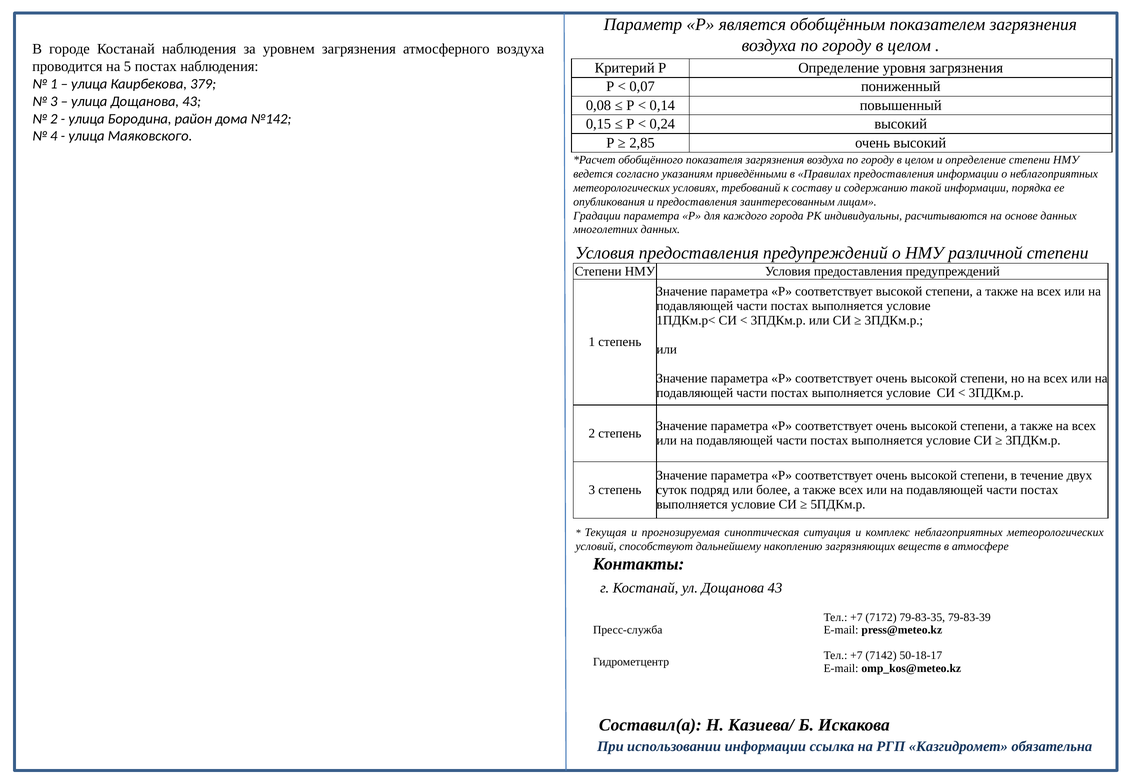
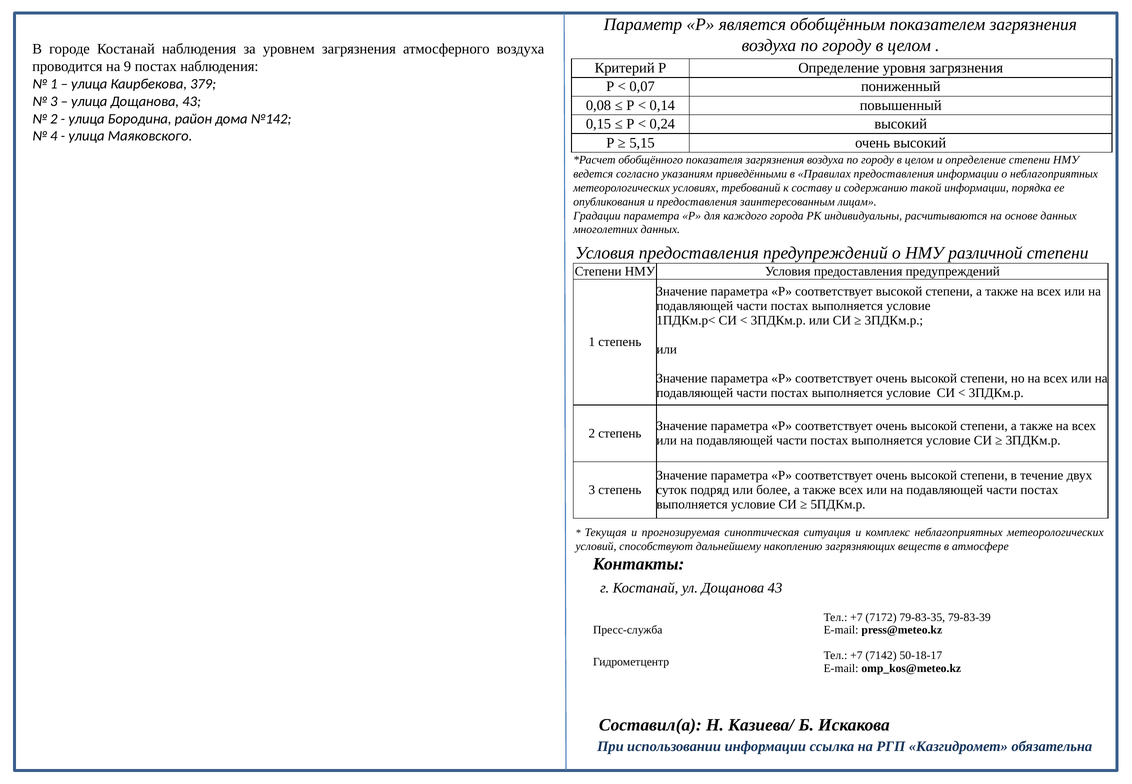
5: 5 -> 9 (127, 66)
2,85: 2,85 -> 5,15 (642, 143)
